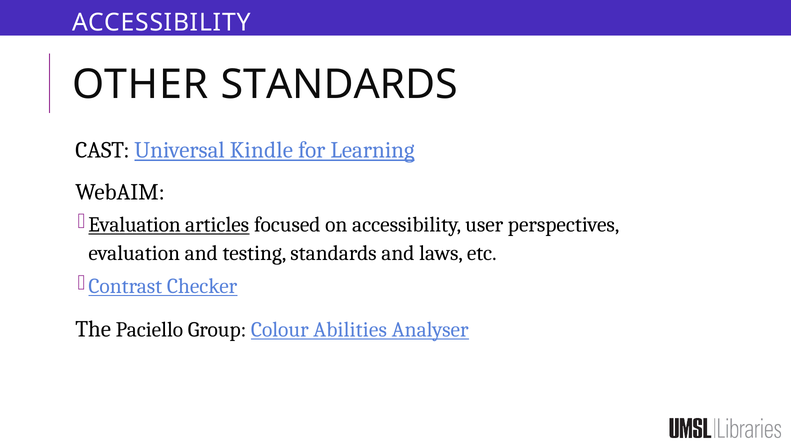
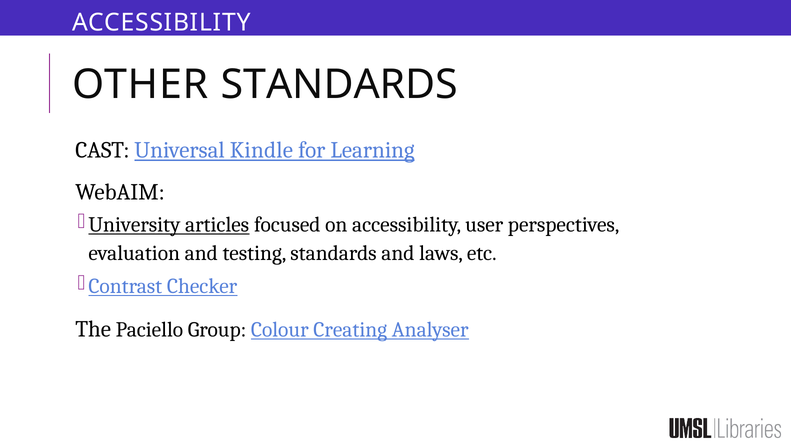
Evaluation: Evaluation -> University (134, 225)
Abilities: Abilities -> Creating (350, 330)
